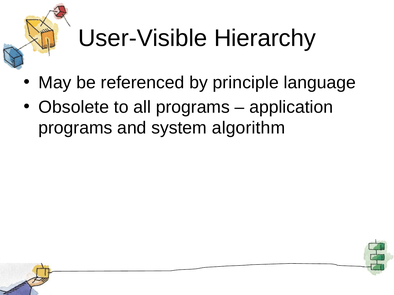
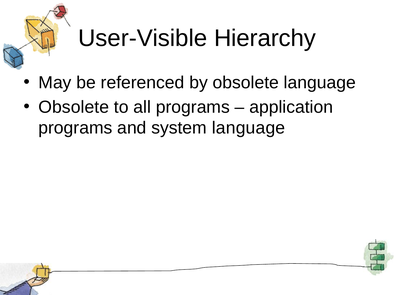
by principle: principle -> obsolete (246, 83)
system algorithm: algorithm -> language (249, 128)
